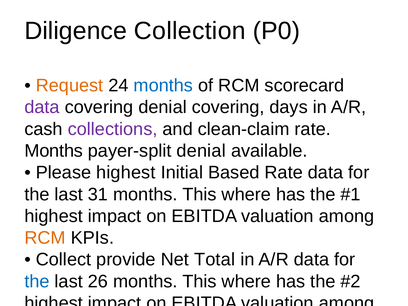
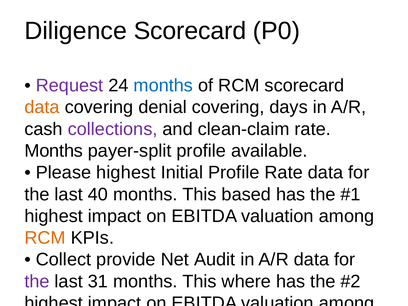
Diligence Collection: Collection -> Scorecard (190, 31)
Request colour: orange -> purple (70, 86)
data colour: purple -> orange (42, 107)
payer-split denial: denial -> profile (201, 151)
Initial Based: Based -> Profile (234, 173)
31: 31 -> 40 (98, 194)
where: where -> based (246, 194)
Total: Total -> Audit (215, 260)
the colour: blue -> purple (37, 281)
26: 26 -> 31 (98, 281)
